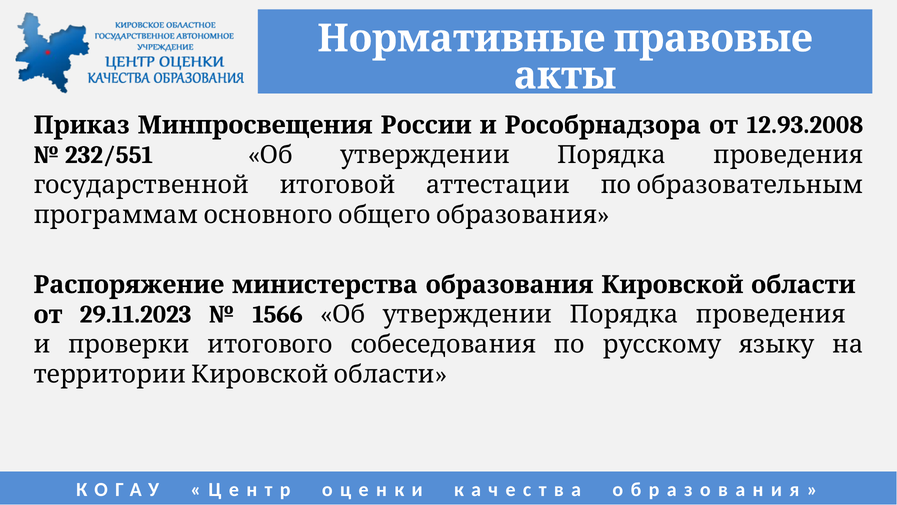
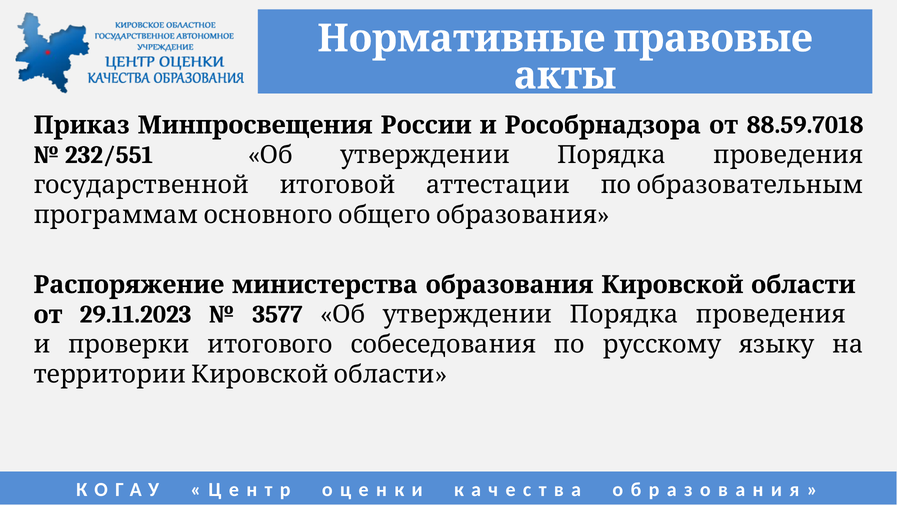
12.93.2008: 12.93.2008 -> 88.59.7018 (805, 125)
1566: 1566 -> 3577 (278, 314)
